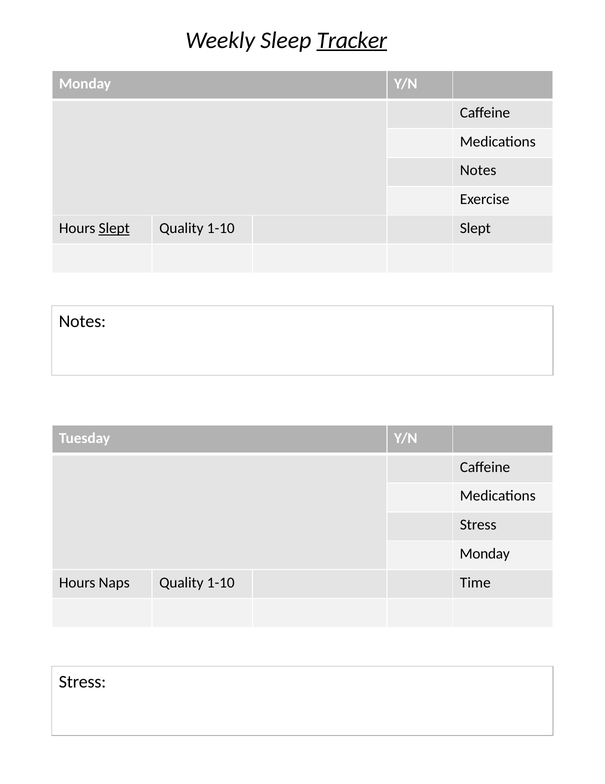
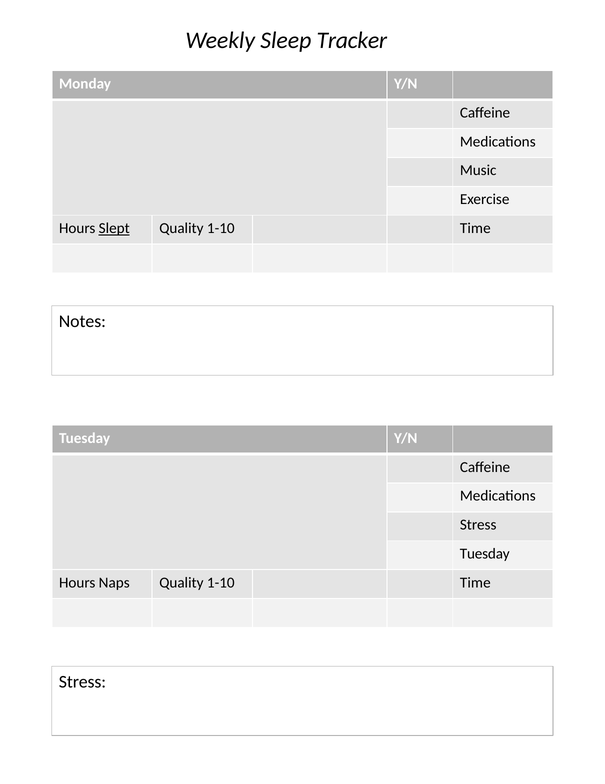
Tracker underline: present -> none (352, 40)
Notes: Notes -> Music (478, 170)
Slept: Slept -> Time (475, 228)
Monday: Monday -> Tuesday (485, 553)
